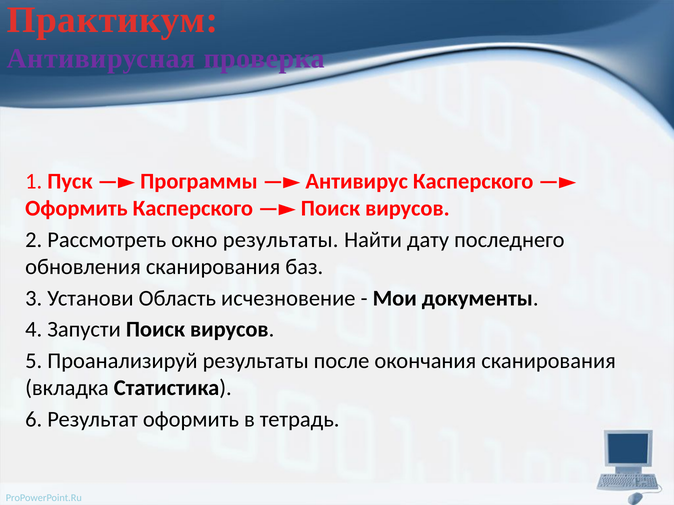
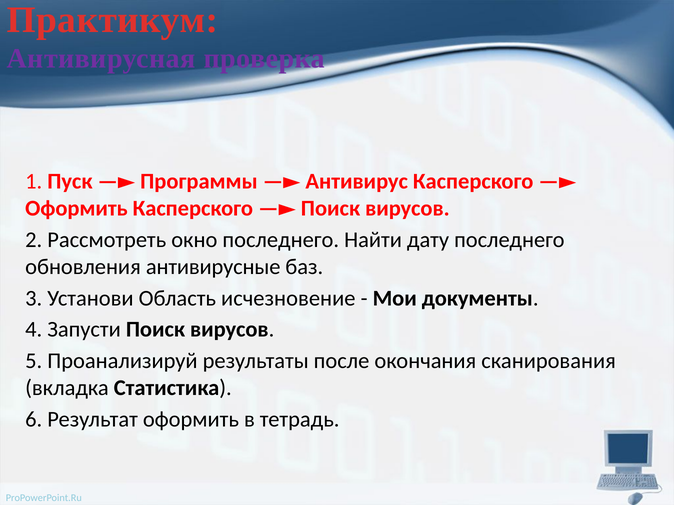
окно результаты: результаты -> последнего (281, 240)
обновления сканирования: сканирования -> антивирусные (213, 267)
